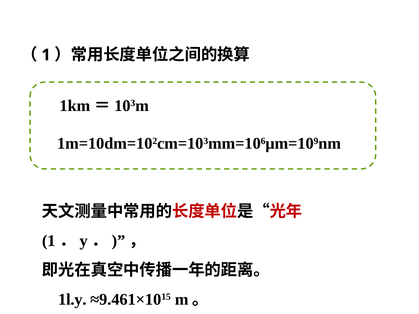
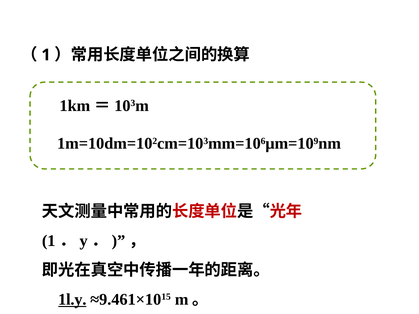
1l.y underline: none -> present (72, 300)
